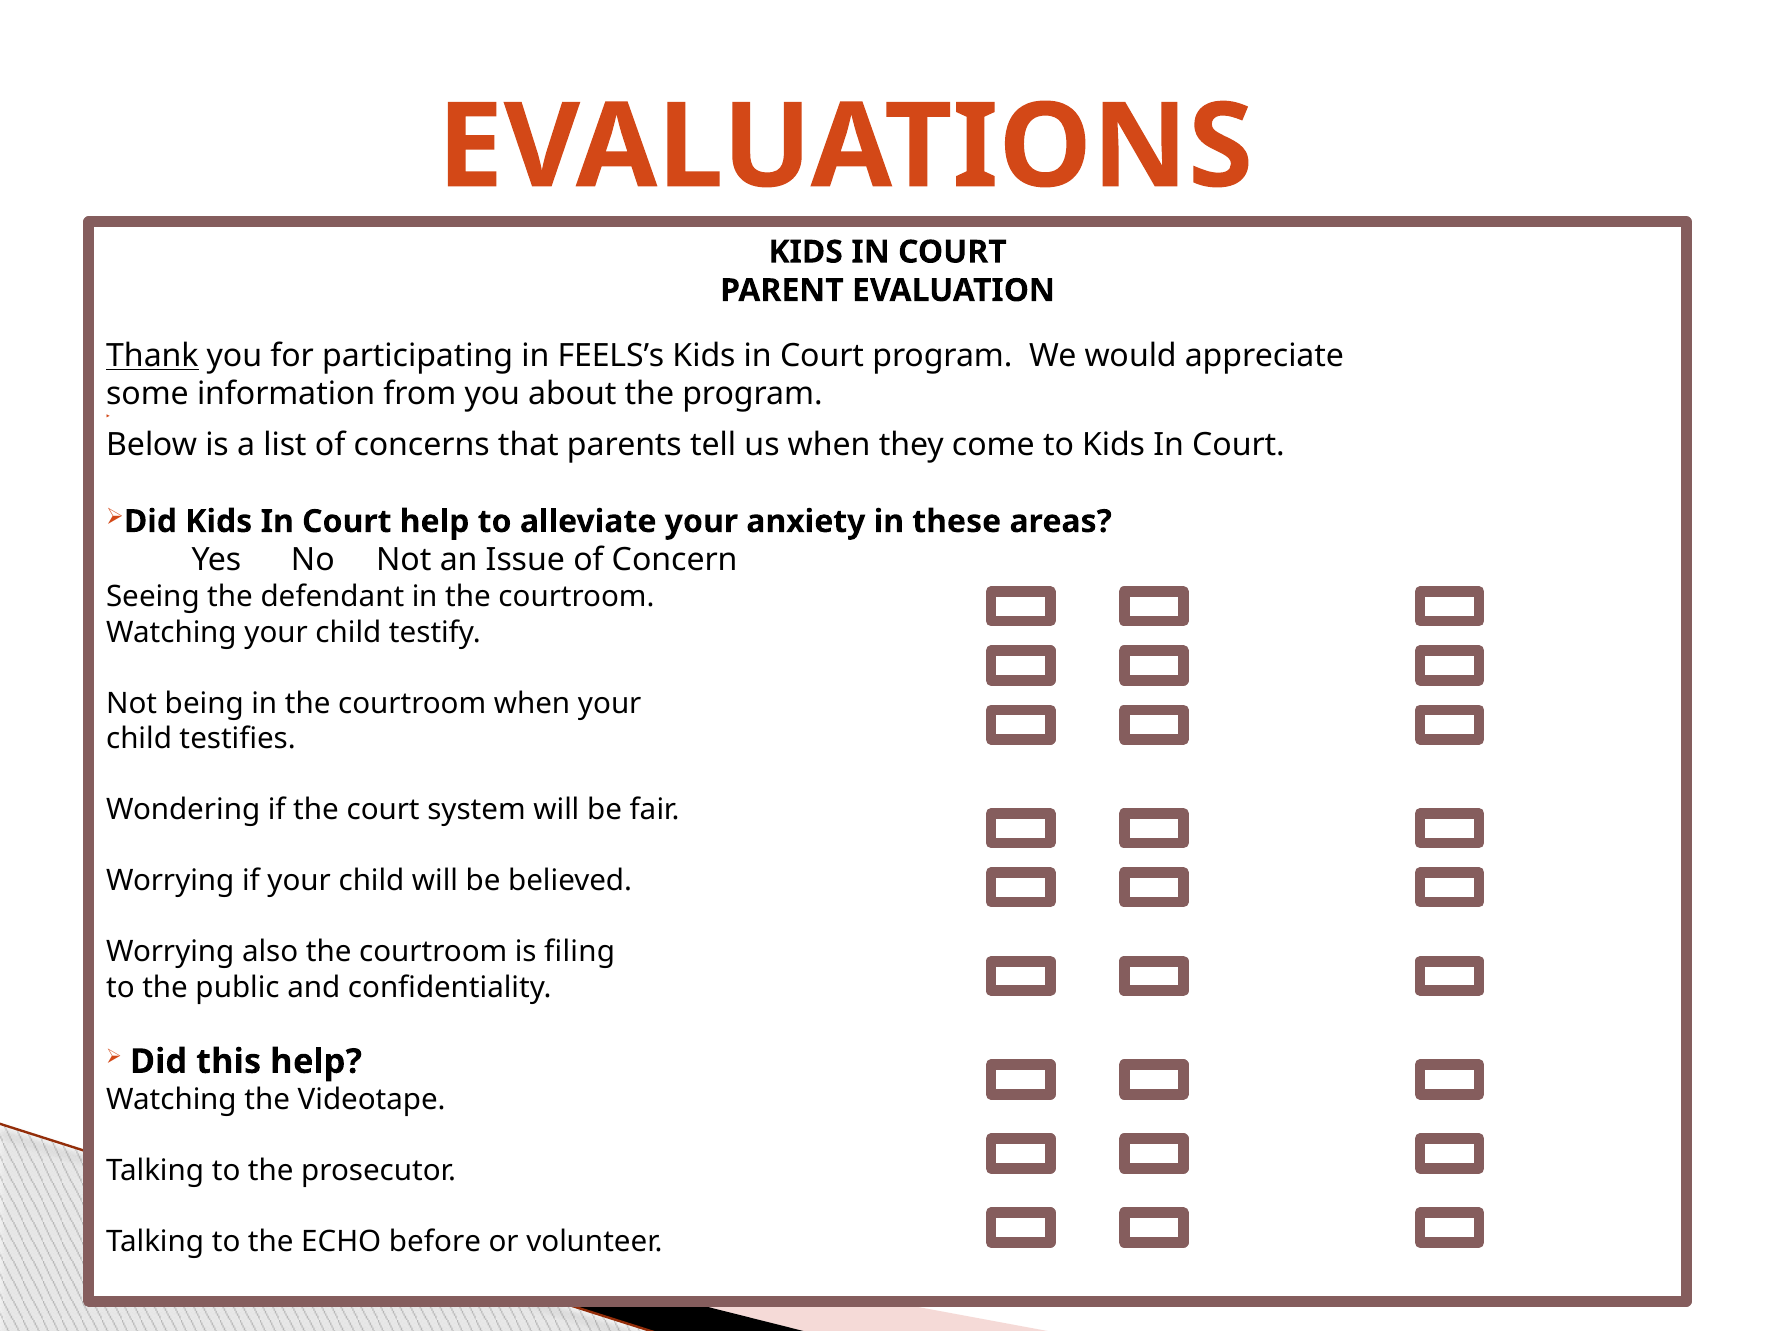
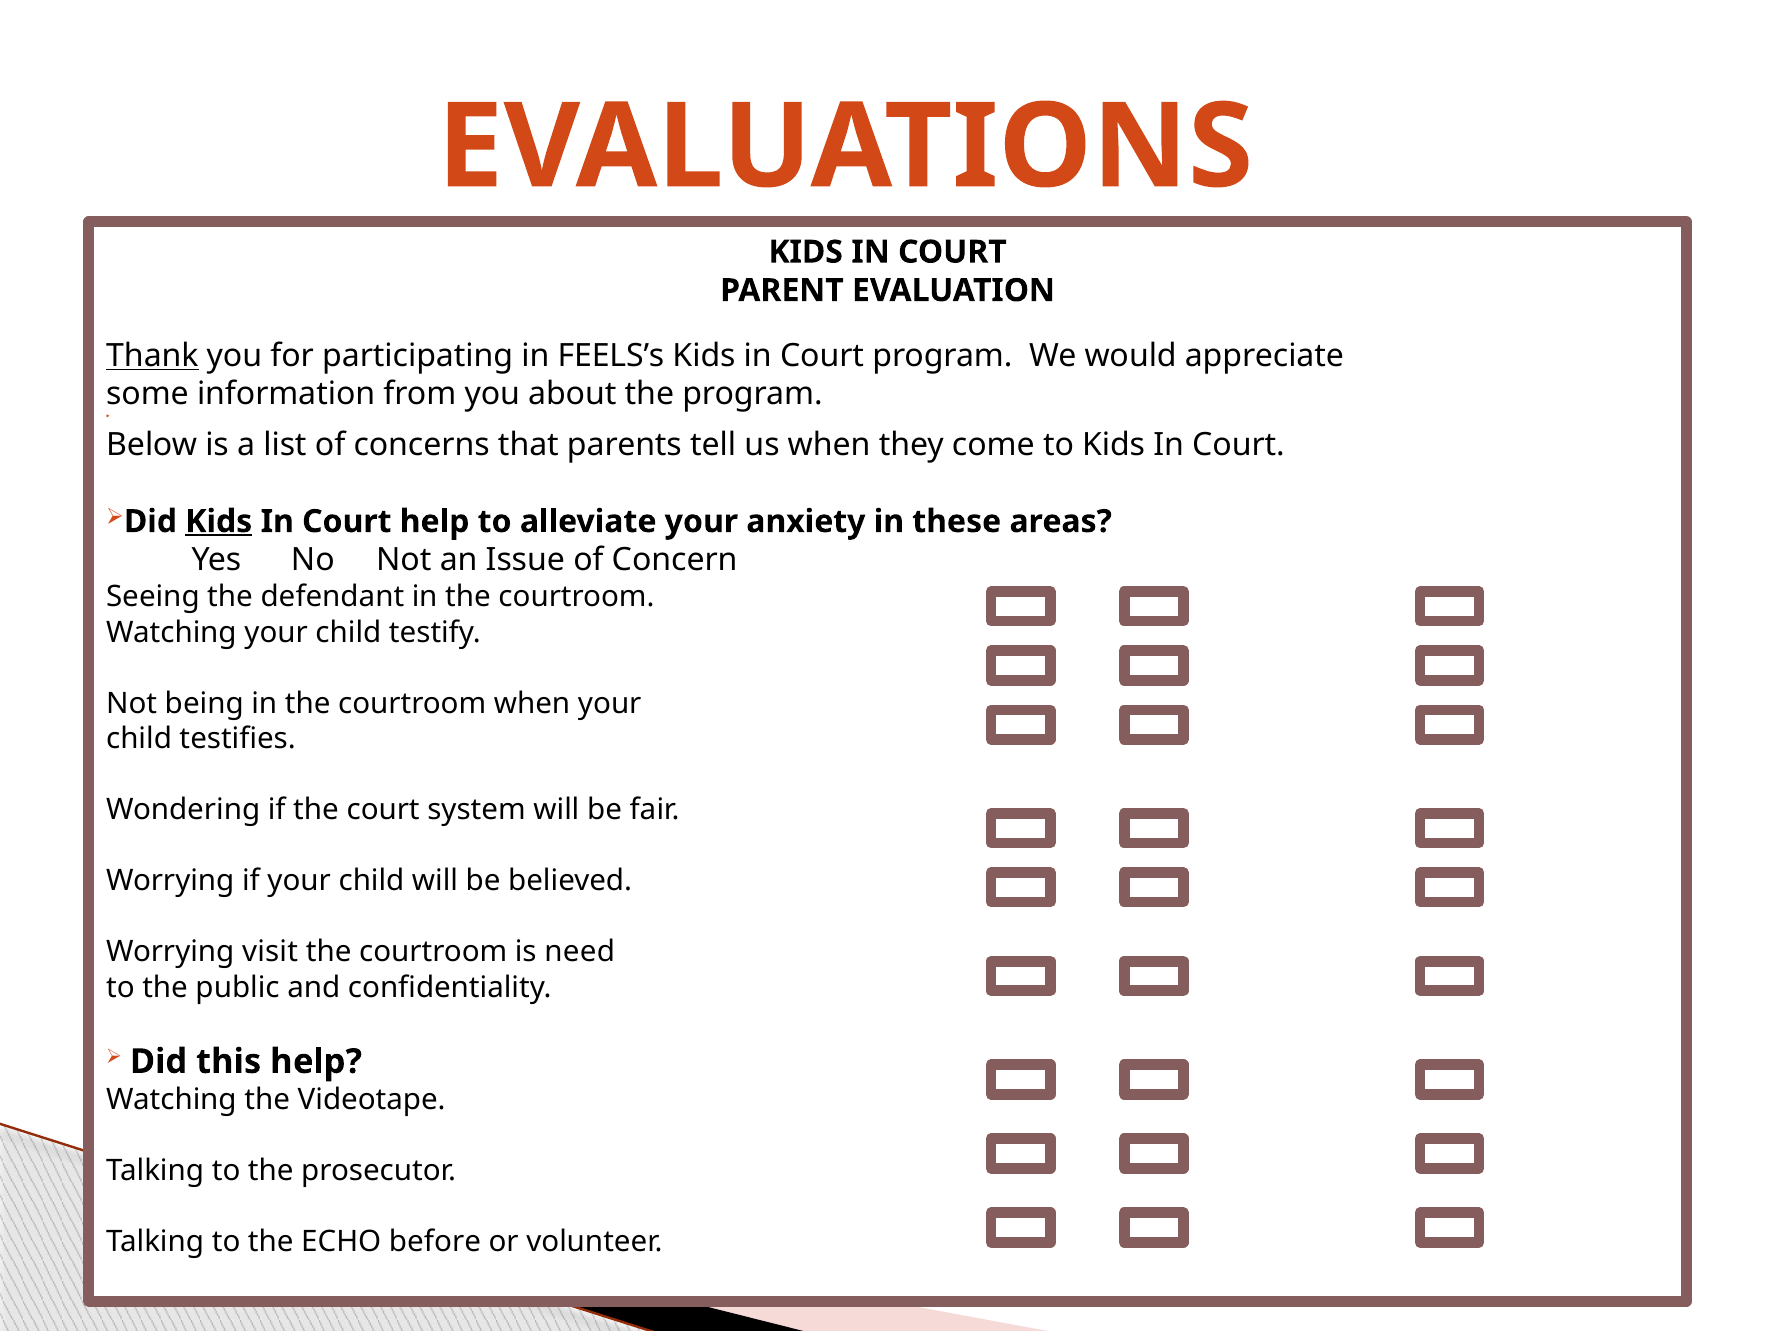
Kids underline: none -> present (219, 522)
also: also -> visit (270, 952)
filing: filing -> need (580, 952)
